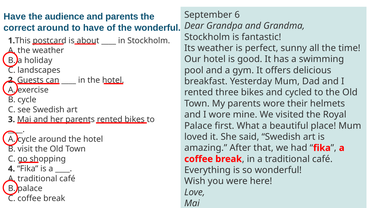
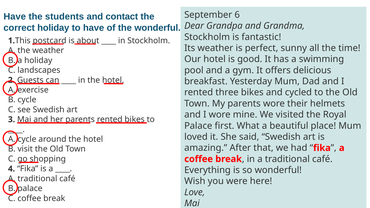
audience: audience -> students (65, 17)
and parents: parents -> contact (122, 17)
correct around: around -> holiday (53, 28)
